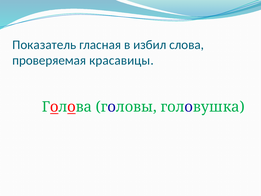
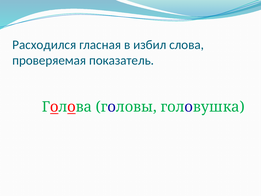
Показатель: Показатель -> Расходился (44, 45)
красавицы: красавицы -> показатель (122, 60)
